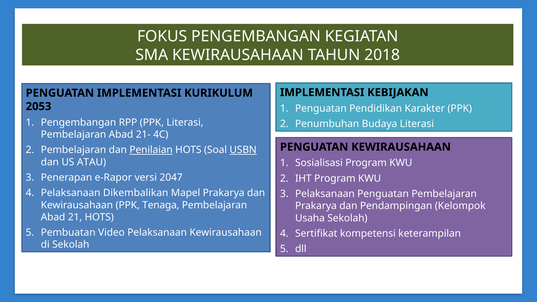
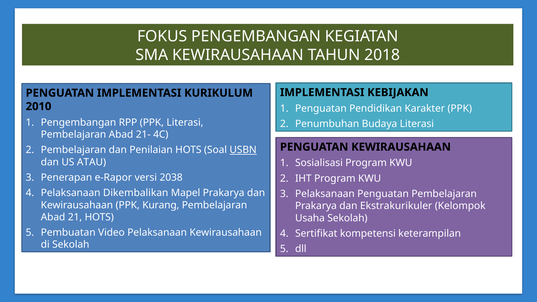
2053: 2053 -> 2010 (39, 106)
Penilaian underline: present -> none (151, 150)
2047: 2047 -> 2038 (171, 178)
Tenaga: Tenaga -> Kurang (161, 205)
Pendampingan: Pendampingan -> Ekstrakurikuler (396, 206)
